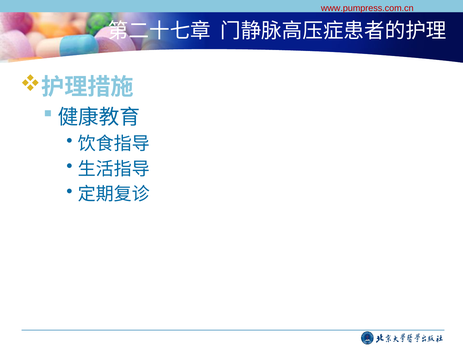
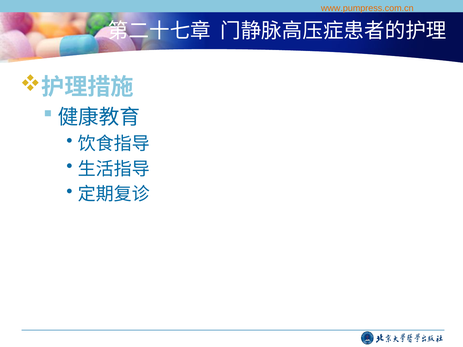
www.pumpress.com.cn colour: red -> orange (367, 8)
